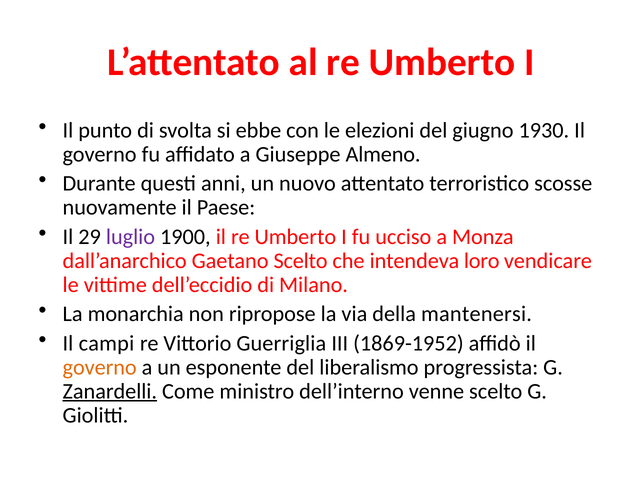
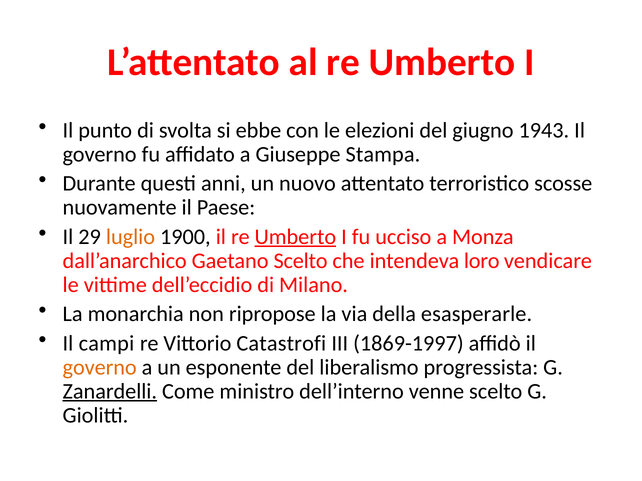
1930: 1930 -> 1943 (544, 130)
Almeno: Almeno -> Stampa (383, 155)
luglio colour: purple -> orange (130, 237)
Umberto underline: none -> present (295, 237)
mantenersi: mantenersi -> esasperarle (477, 314)
Guerriglia: Guerriglia -> Catastrofi (281, 344)
1869-1952: 1869-1952 -> 1869-1997 (408, 344)
